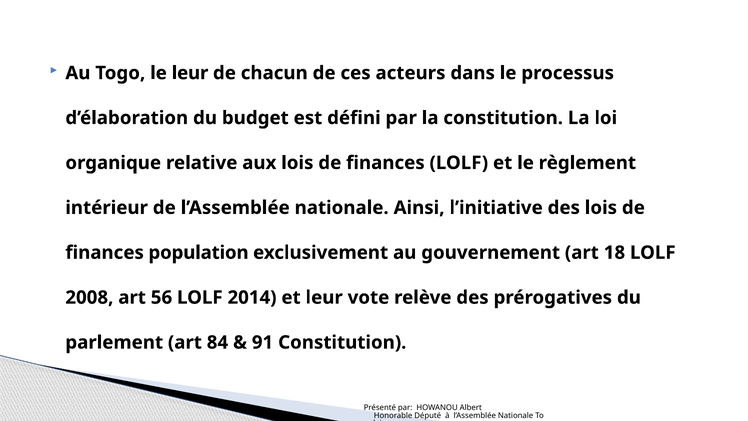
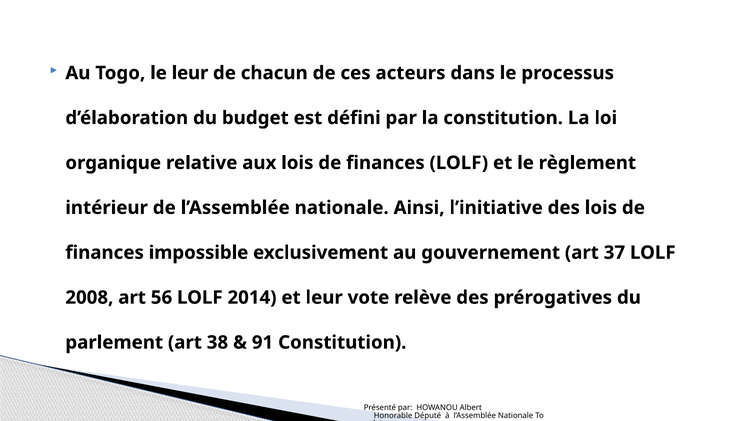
population: population -> impossible (198, 253)
18: 18 -> 37 (614, 253)
84: 84 -> 38 (217, 342)
